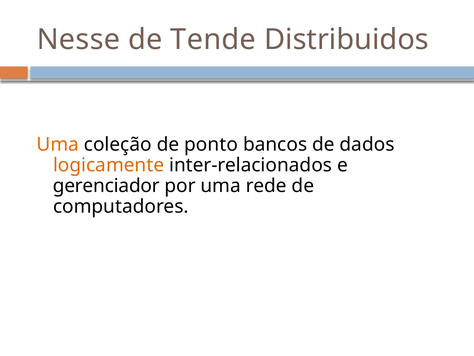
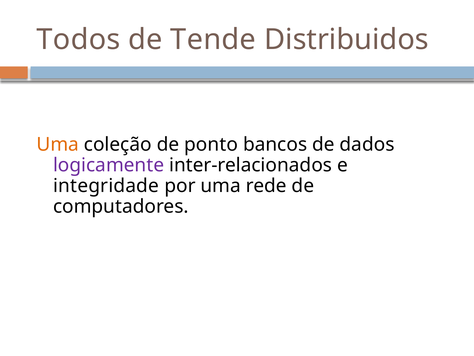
Nesse: Nesse -> Todos (78, 40)
logicamente colour: orange -> purple (109, 165)
gerenciador: gerenciador -> integridade (106, 186)
